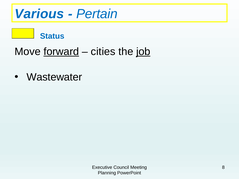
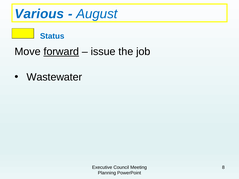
Pertain: Pertain -> August (97, 14)
cities: cities -> issue (103, 52)
job underline: present -> none (143, 52)
